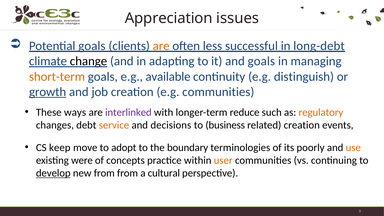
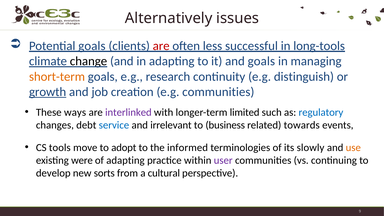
Appreciation: Appreciation -> Alternatively (169, 18)
are colour: orange -> red (161, 46)
long-debt: long-debt -> long-tools (319, 46)
available: available -> research (168, 77)
reduce: reduce -> limited (245, 112)
regulatory colour: orange -> blue (321, 112)
service colour: orange -> blue (114, 125)
decisions: decisions -> irrelevant (171, 125)
related creation: creation -> towards (302, 125)
keep: keep -> tools (60, 148)
boundary: boundary -> informed (188, 148)
poorly: poorly -> slowly (311, 148)
of concepts: concepts -> adapting (125, 160)
user colour: orange -> purple (223, 160)
develop underline: present -> none (53, 173)
new from: from -> sorts (104, 173)
